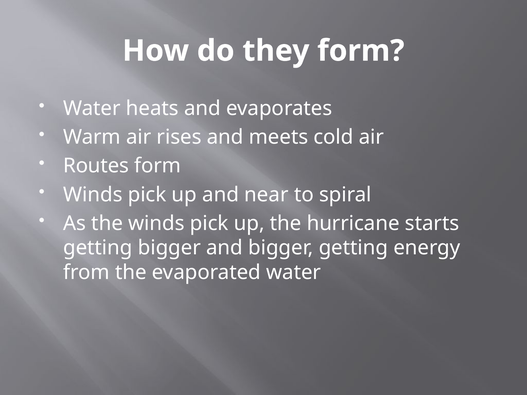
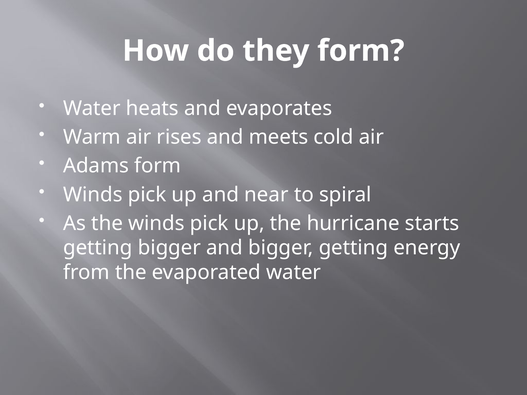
Routes: Routes -> Adams (96, 166)
